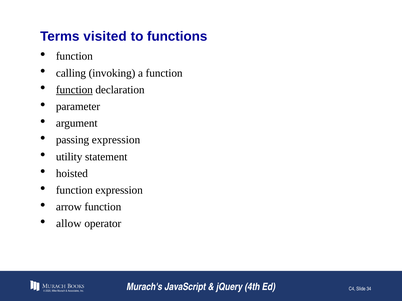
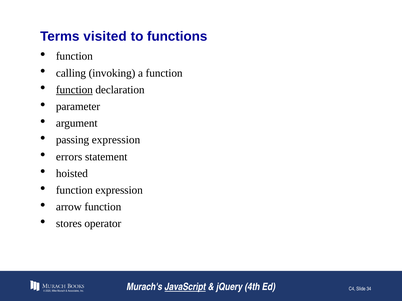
utility: utility -> errors (69, 157)
allow: allow -> stores (69, 224)
JavaScript underline: none -> present (185, 287)
